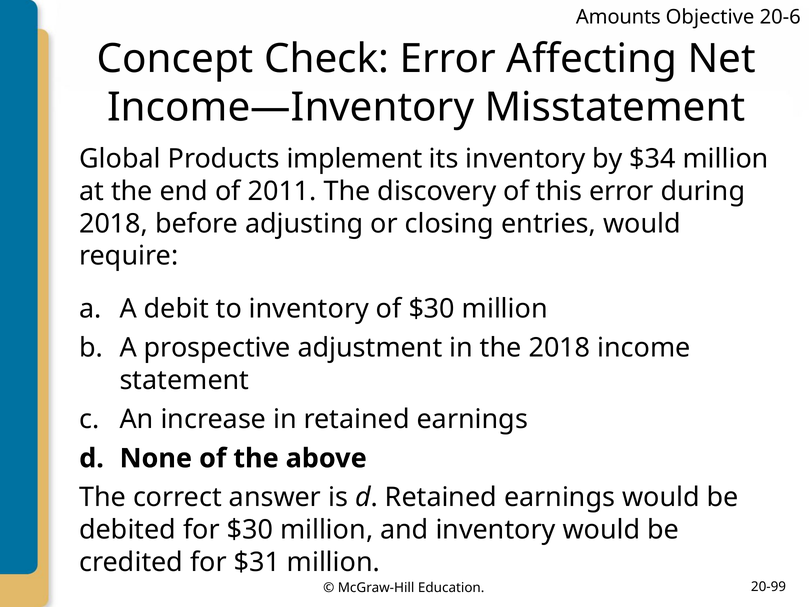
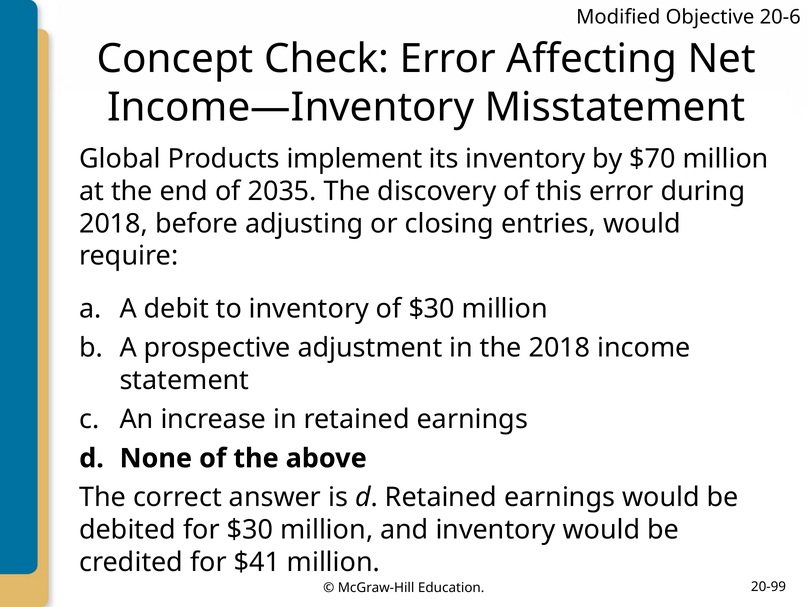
Amounts: Amounts -> Modified (618, 17)
$34: $34 -> $70 (652, 159)
2011: 2011 -> 2035 (282, 191)
$31: $31 -> $41 (257, 562)
